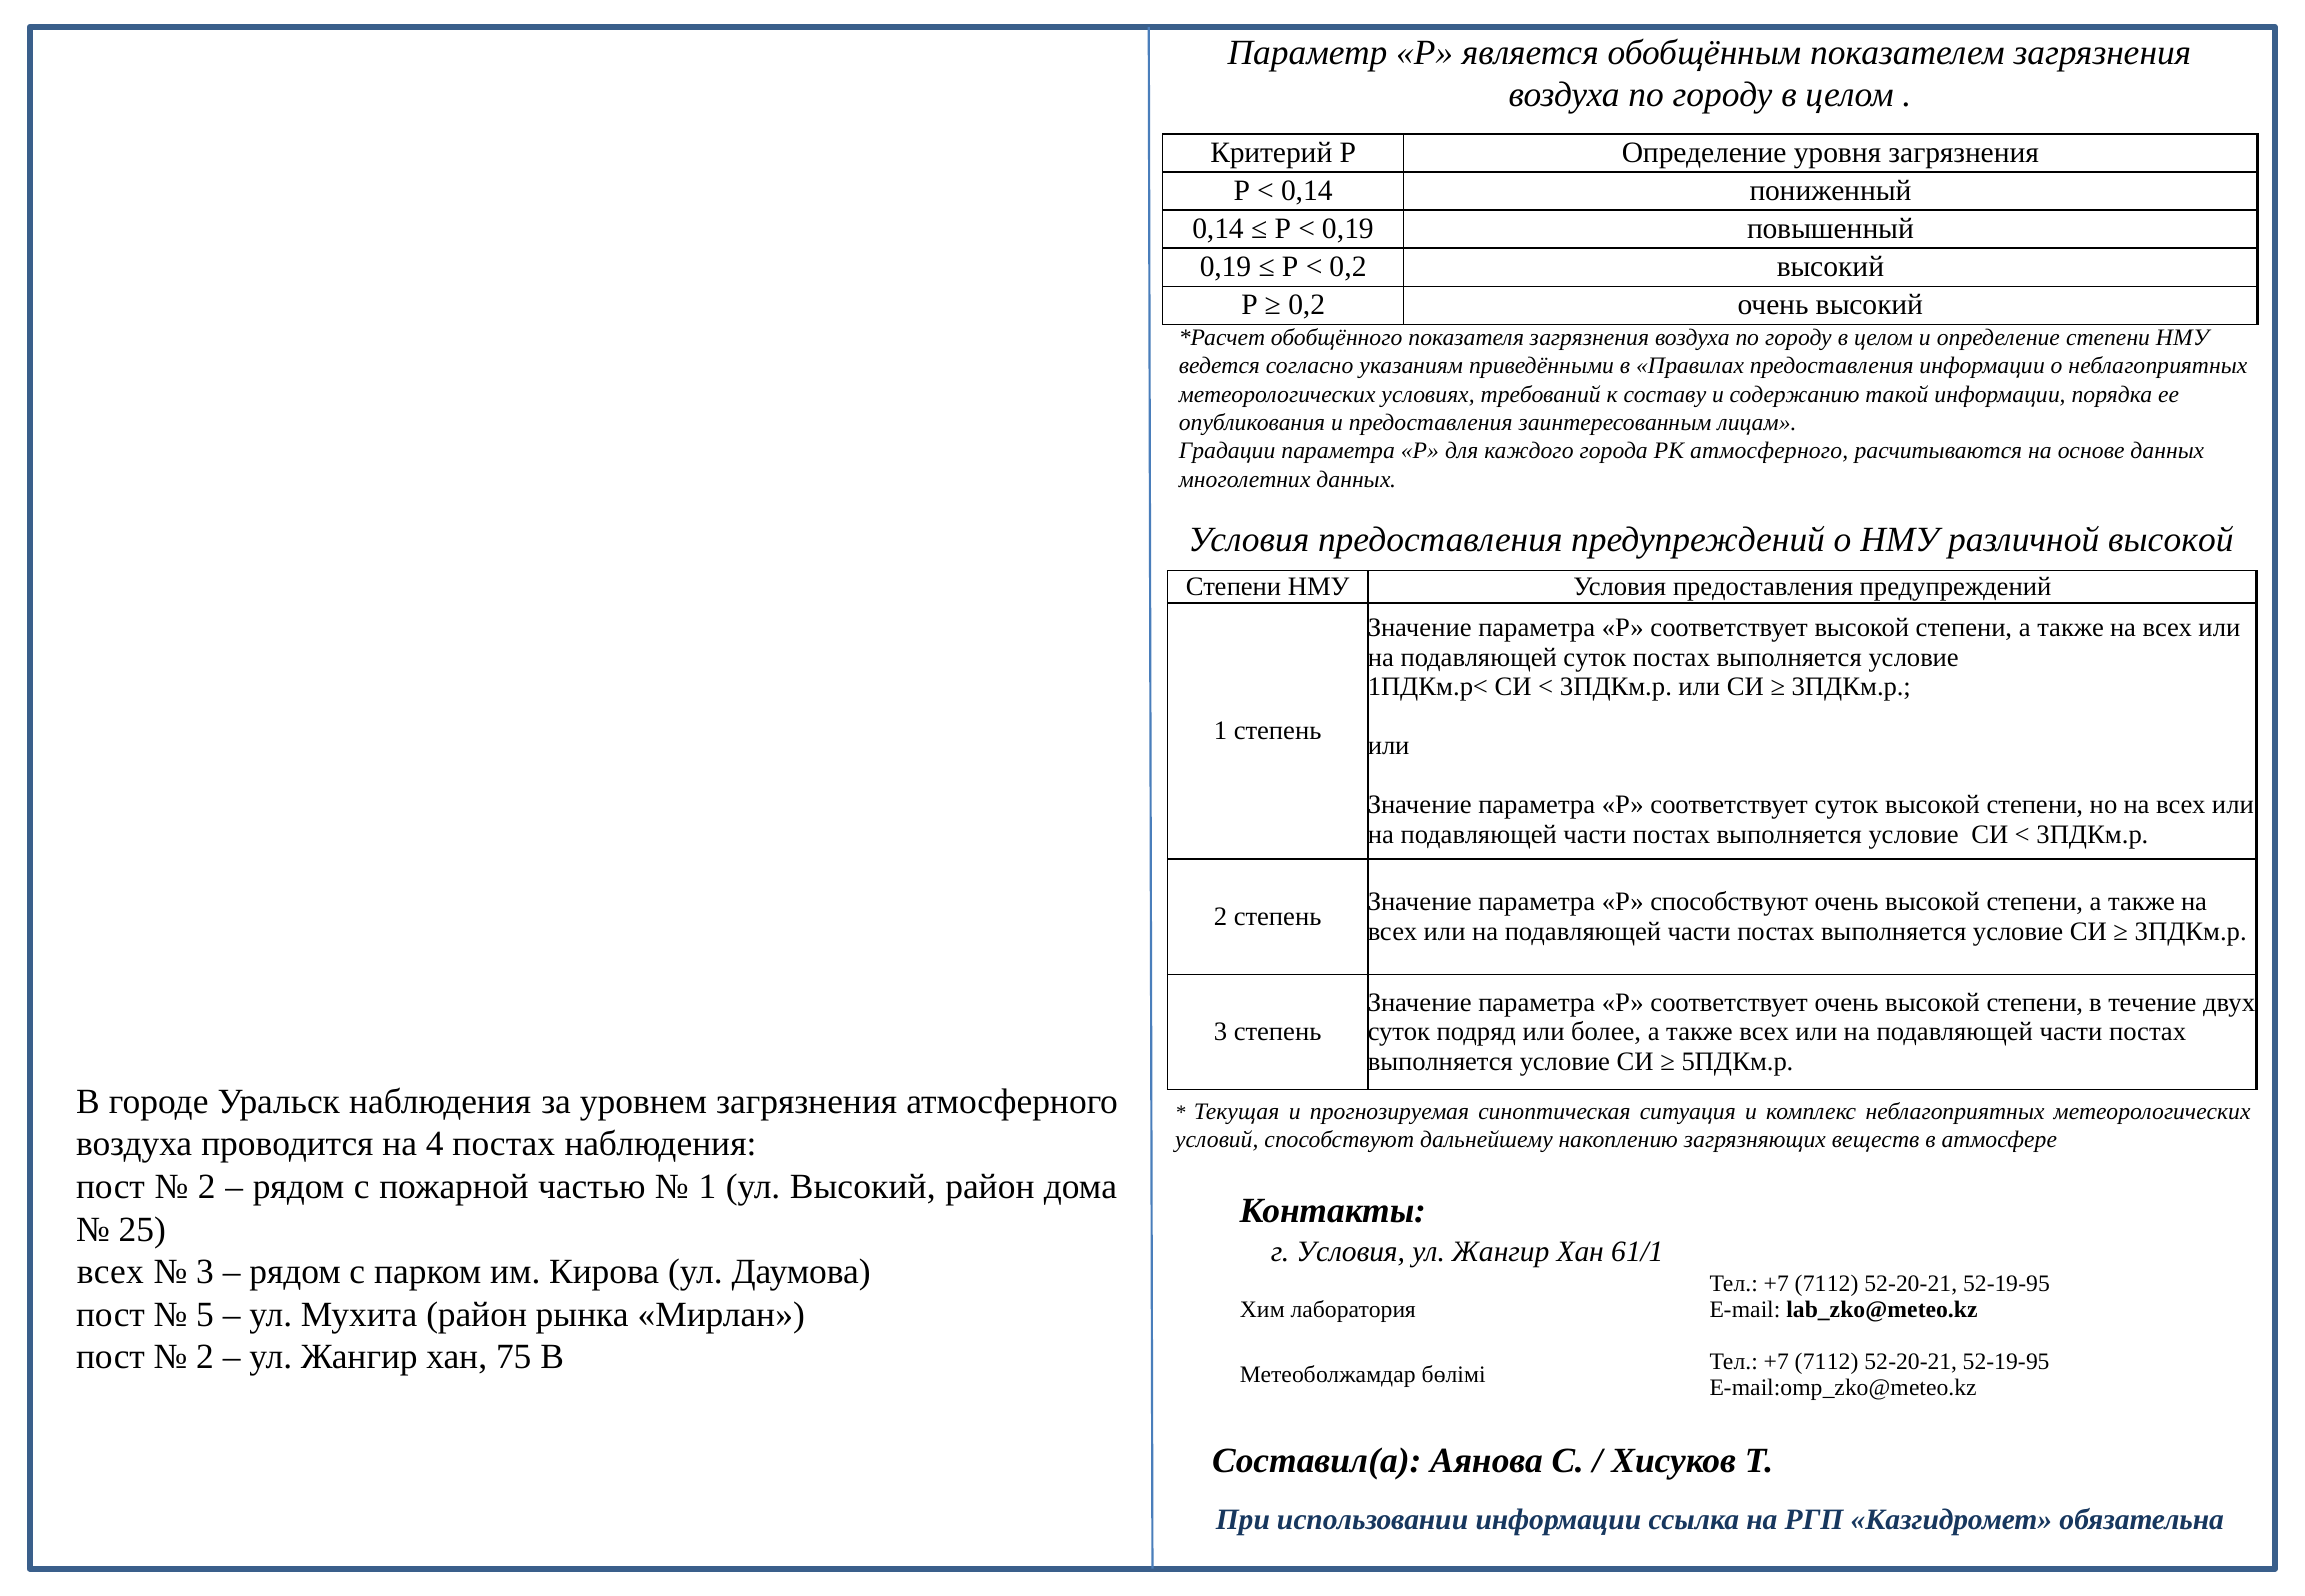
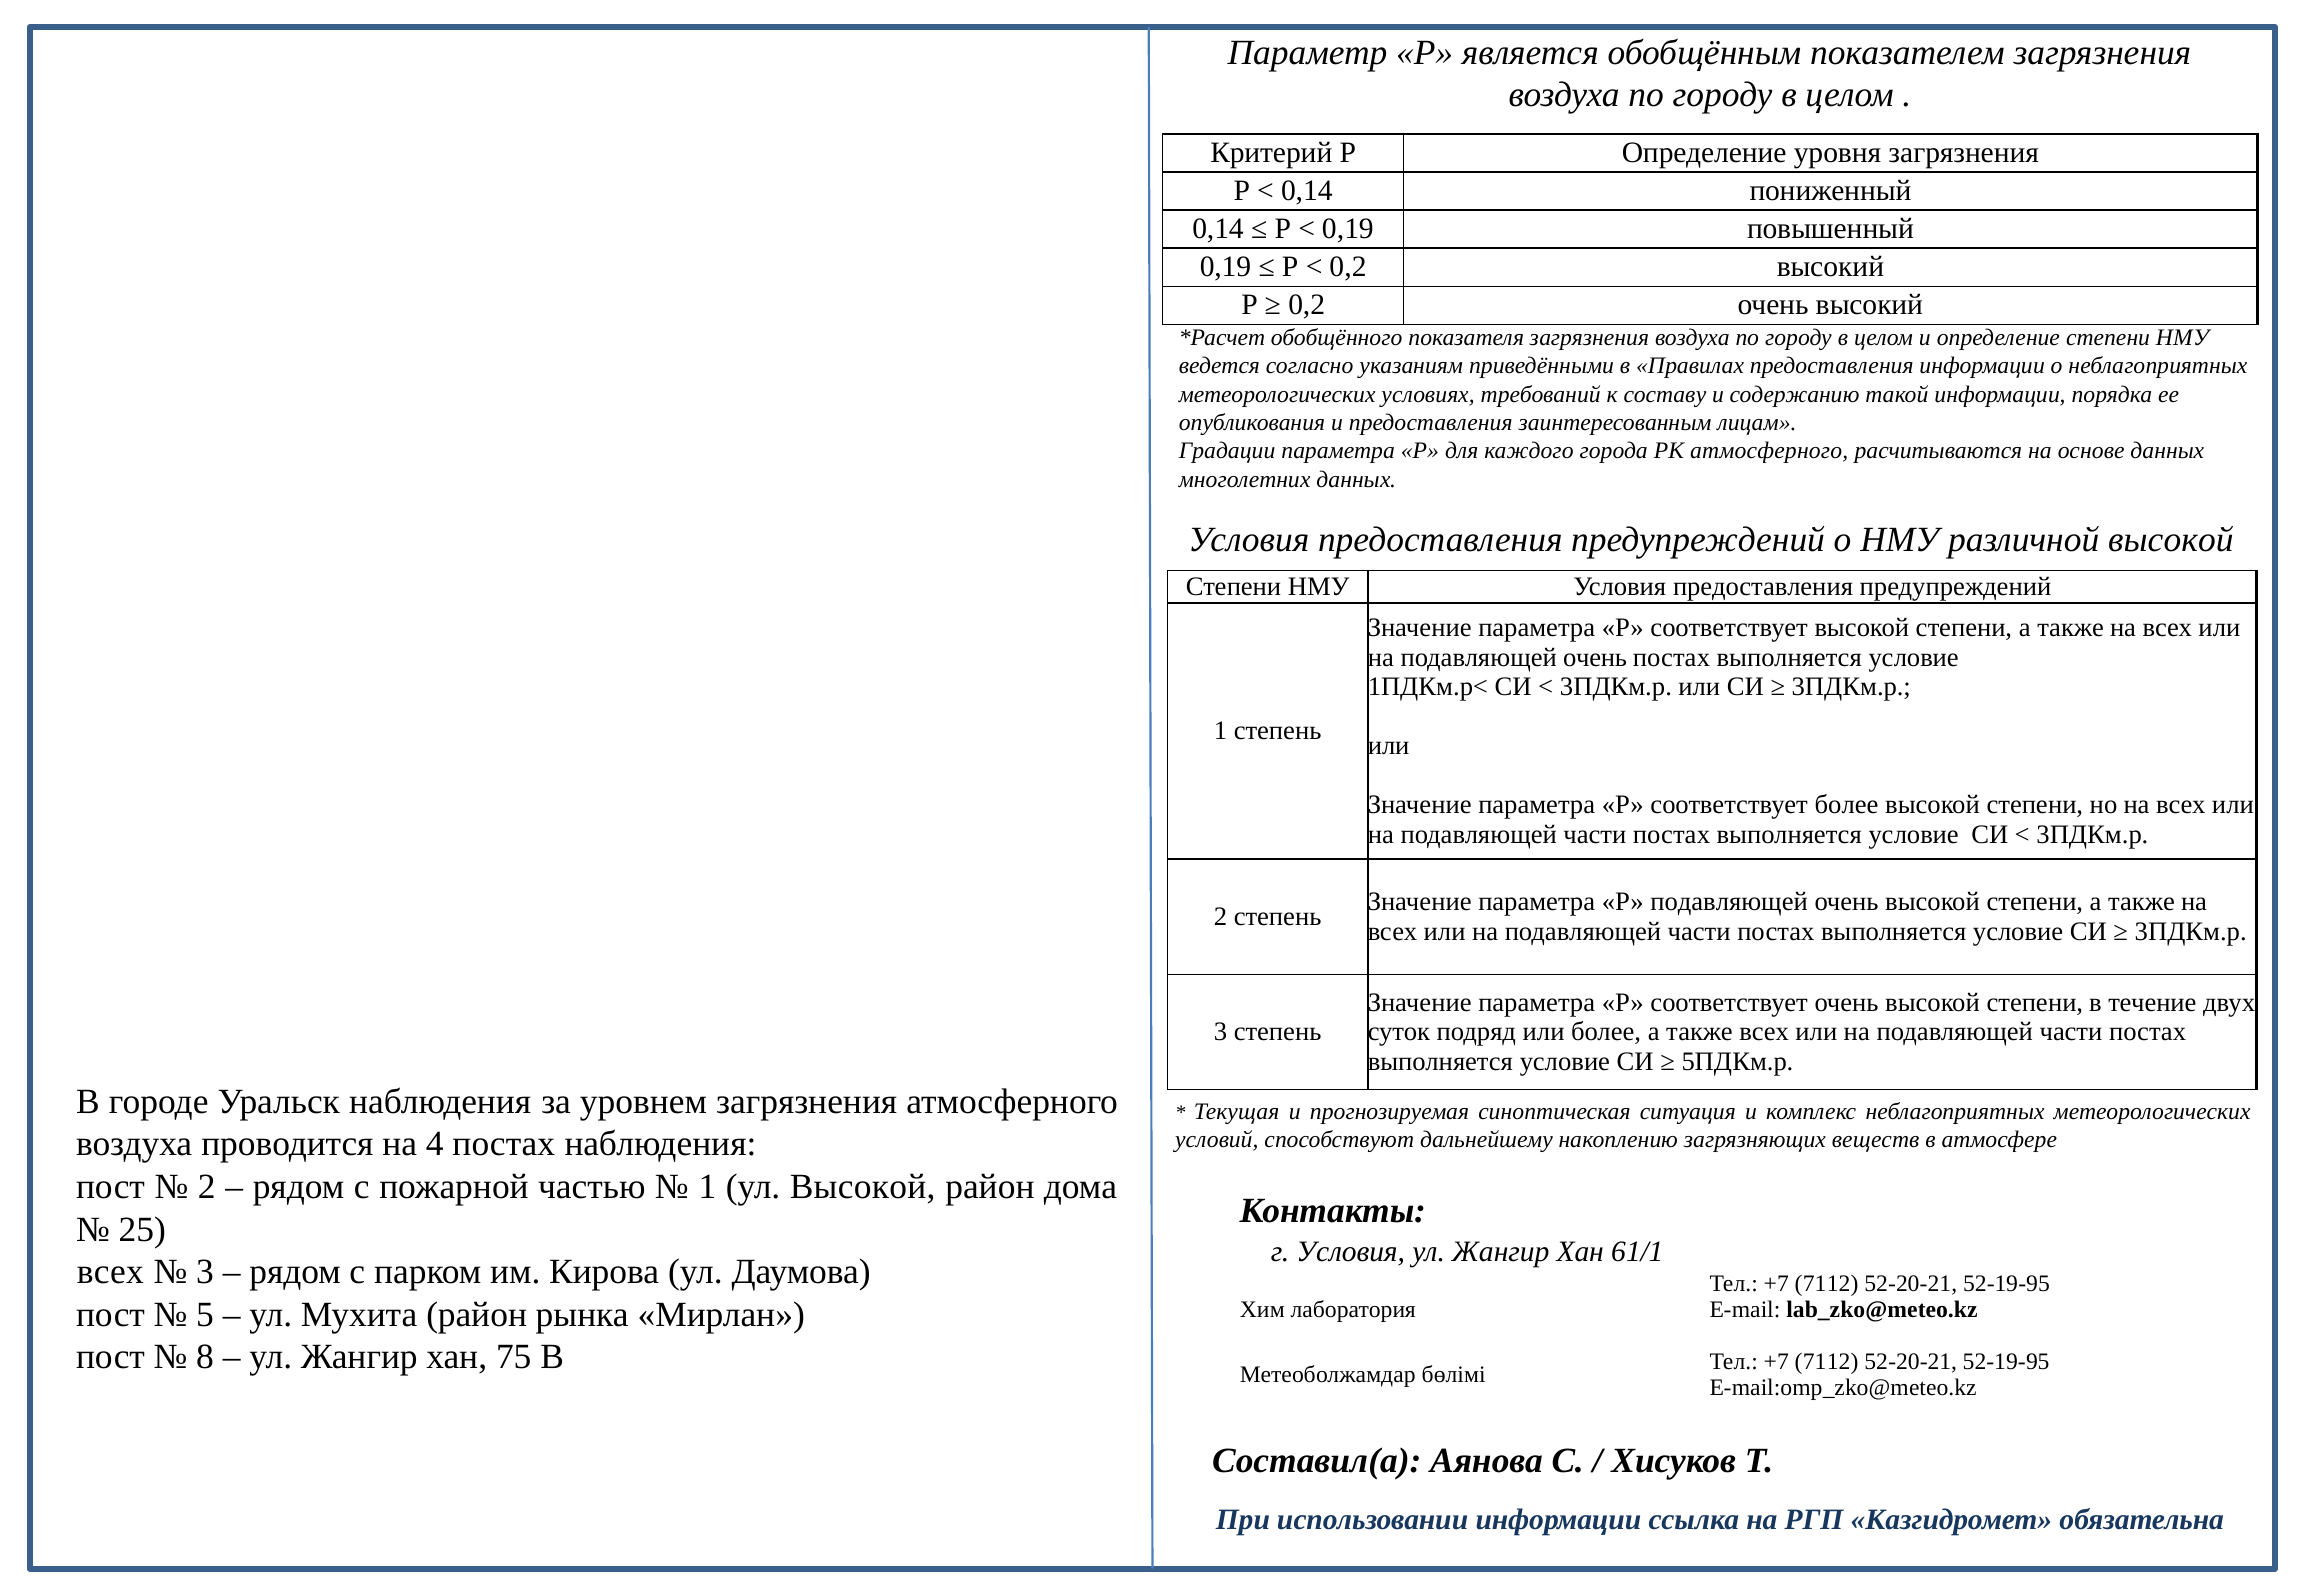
на подавляющей суток: суток -> очень (1595, 657)
соответствует суток: суток -> более (1847, 805)
Р способствуют: способствуют -> подавляющей (1729, 902)
ул Высокий: Высокий -> Высокой (863, 1187)
2: 2 -> 8 (205, 1357)
